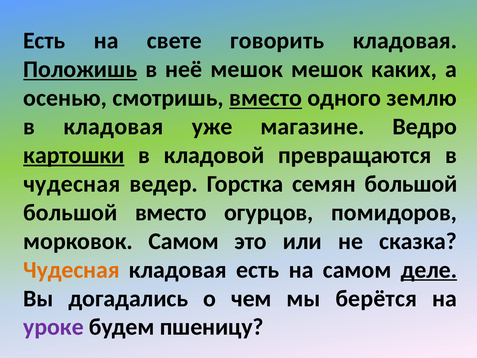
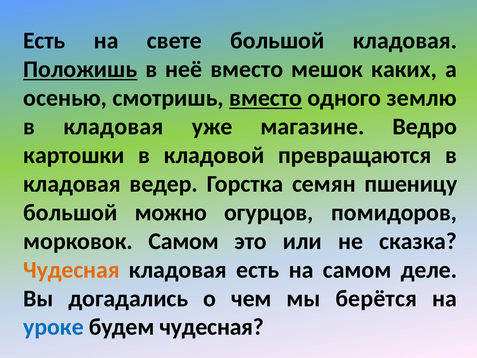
свете говорить: говорить -> большой (277, 41)
неё мешок: мешок -> вместо (247, 69)
картошки underline: present -> none (74, 155)
чудесная: чудесная -> кладовая (72, 184)
семян большой: большой -> пшеницу (411, 184)
большой вместо: вместо -> можно (171, 212)
деле underline: present -> none (429, 270)
уроке colour: purple -> blue (53, 327)
будем пшеницу: пшеницу -> чудесная (212, 327)
